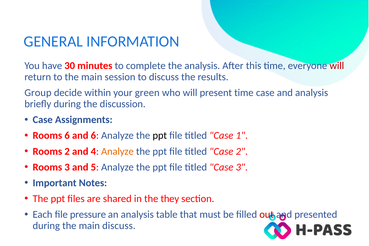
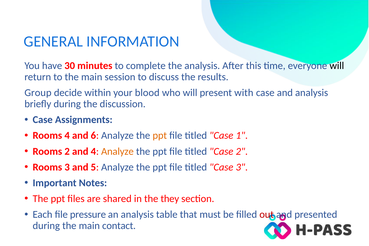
will colour: red -> black (337, 66)
green: green -> blood (147, 93)
present time: time -> with (244, 93)
Rooms 6: 6 -> 4 (67, 136)
ppt colour: black -> orange (160, 136)
main discuss: discuss -> contact (119, 226)
